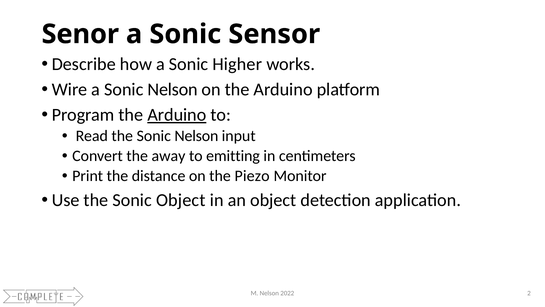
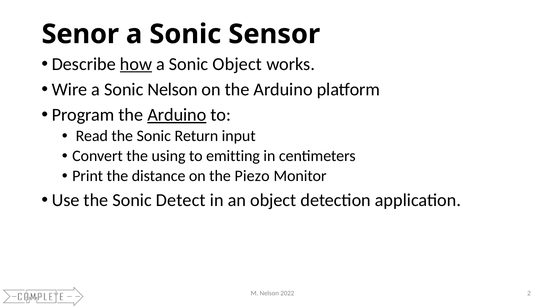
how underline: none -> present (136, 64)
Sonic Higher: Higher -> Object (237, 64)
the Sonic Nelson: Nelson -> Return (196, 136)
away: away -> using (169, 156)
Sonic Object: Object -> Detect (181, 200)
